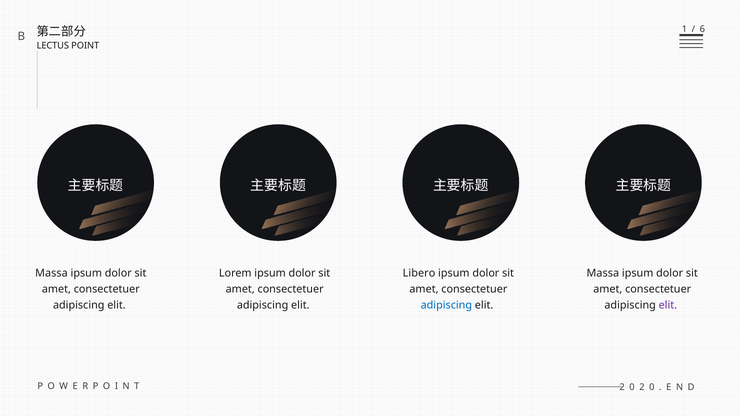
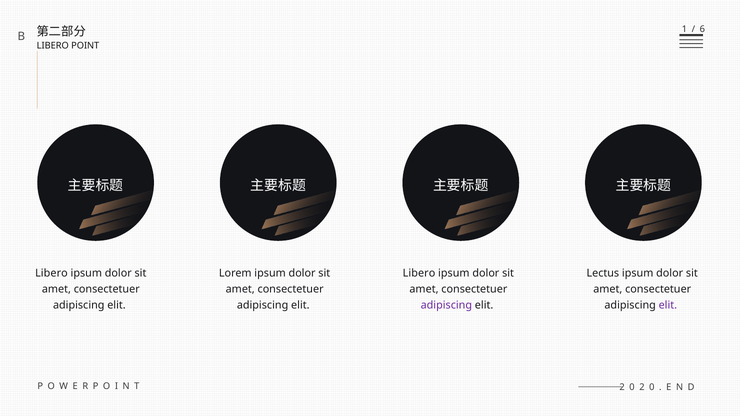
LECTUS: LECTUS -> LIBERO (53, 46)
Massa: Massa -> Libero (51, 274)
Massa: Massa -> Lectus (603, 274)
adipiscing colour: blue -> purple (446, 305)
